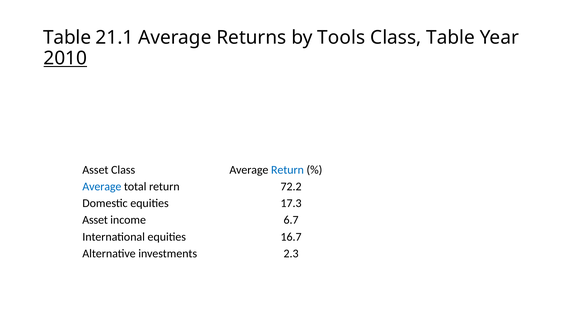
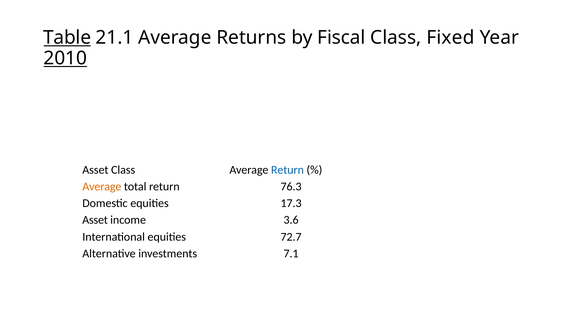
Table underline: none -> present (67, 38)
Tools: Tools -> Fiscal (341, 38)
Class Table: Table -> Fixed (450, 38)
Average colour: blue -> orange (102, 187)
72.2: 72.2 -> 76.3 (291, 187)
6.7: 6.7 -> 3.6 (291, 220)
16.7: 16.7 -> 72.7 (291, 237)
2.3: 2.3 -> 7.1 (291, 254)
